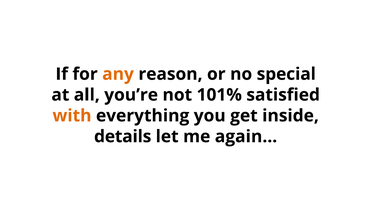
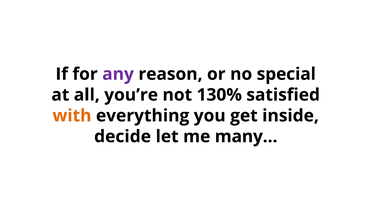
any colour: orange -> purple (118, 74)
101%: 101% -> 130% (219, 95)
details: details -> decide (123, 136)
again…: again… -> many… (246, 136)
